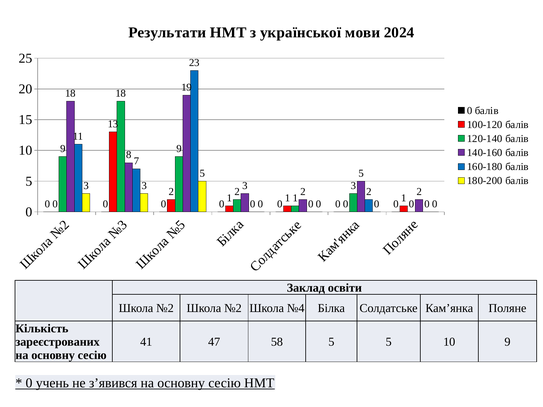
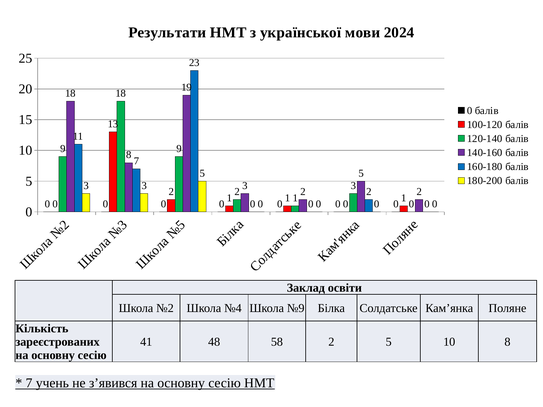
№2 Школа №2: №2 -> №4 (233, 308)
№4: №4 -> №9 (296, 308)
47: 47 -> 48 (214, 342)
58 5: 5 -> 2 (331, 342)
10 9: 9 -> 8 (508, 342)
0: 0 -> 7 (29, 383)
